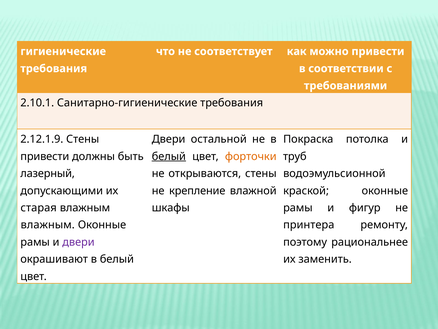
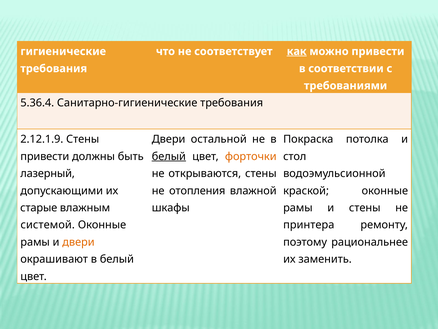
как underline: none -> present (297, 51)
2.10.1: 2.10.1 -> 5.36.4 (37, 103)
труб: труб -> стол (295, 156)
крепление: крепление -> отопления (197, 190)
старая: старая -> старые (39, 208)
и фигур: фигур -> стены (365, 208)
влажным: влажным -> системой (48, 225)
двери colour: purple -> orange (78, 242)
